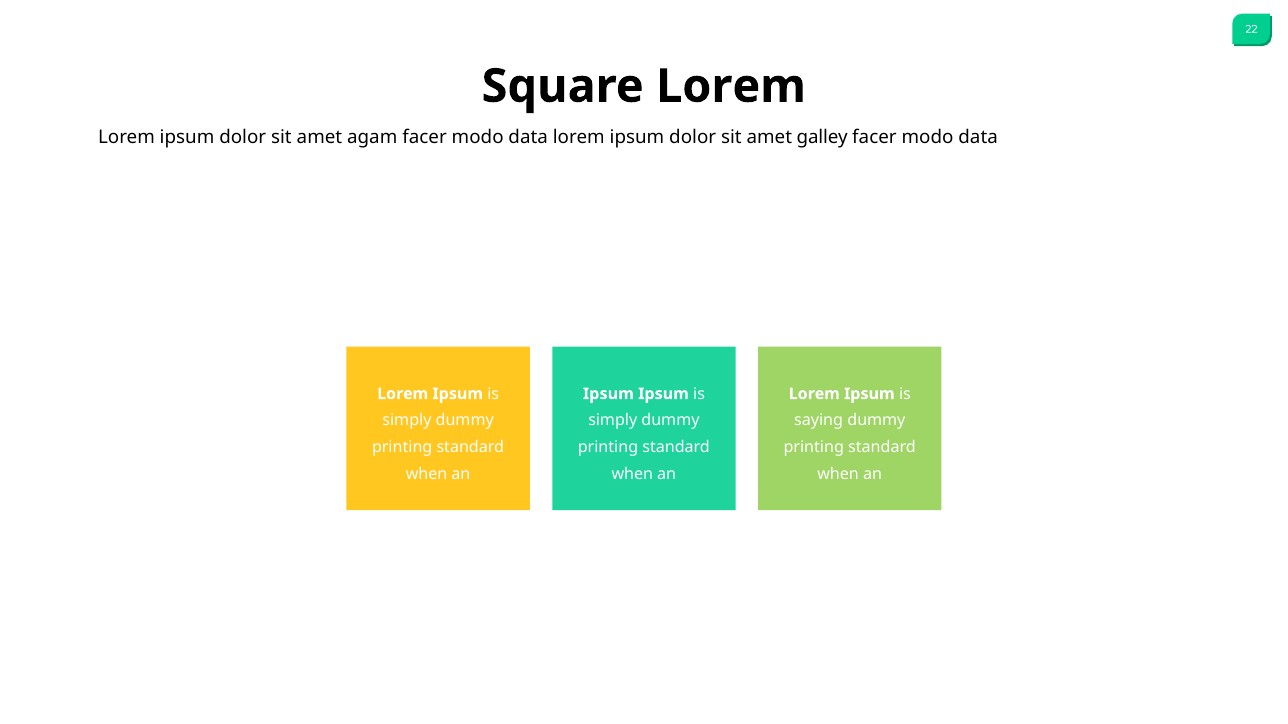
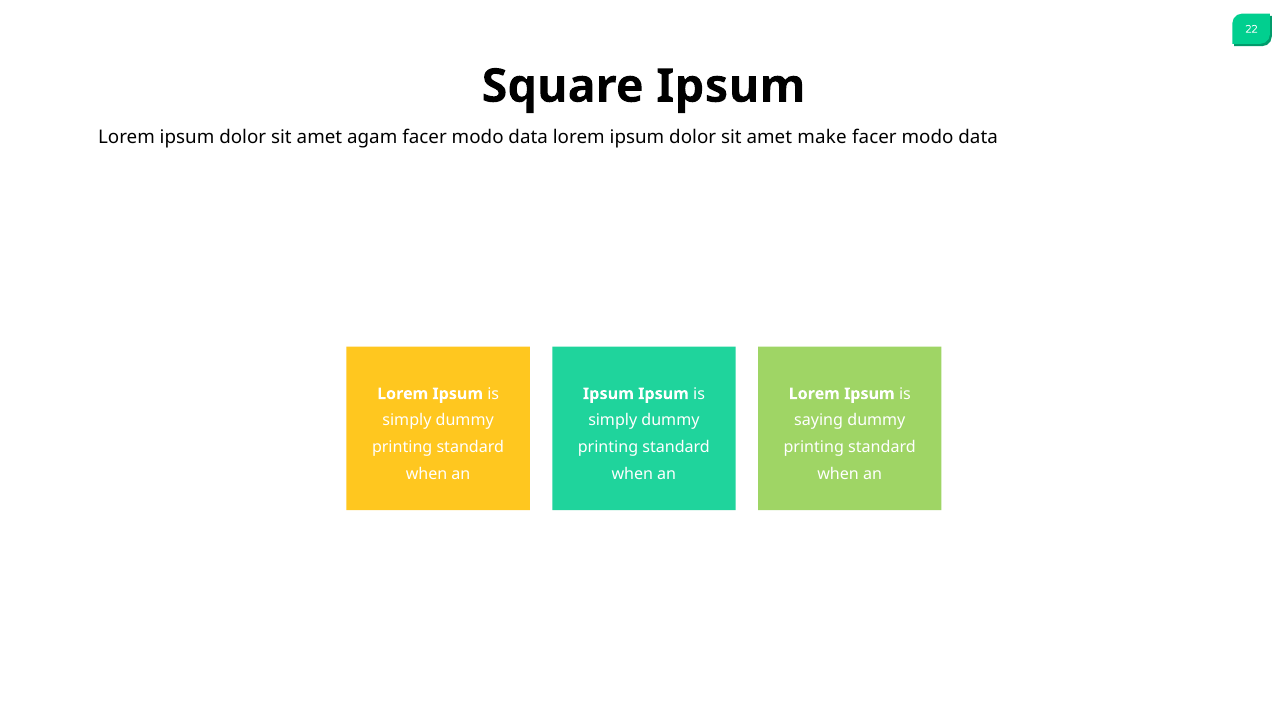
Square Lorem: Lorem -> Ipsum (731, 86)
galley: galley -> make (822, 137)
